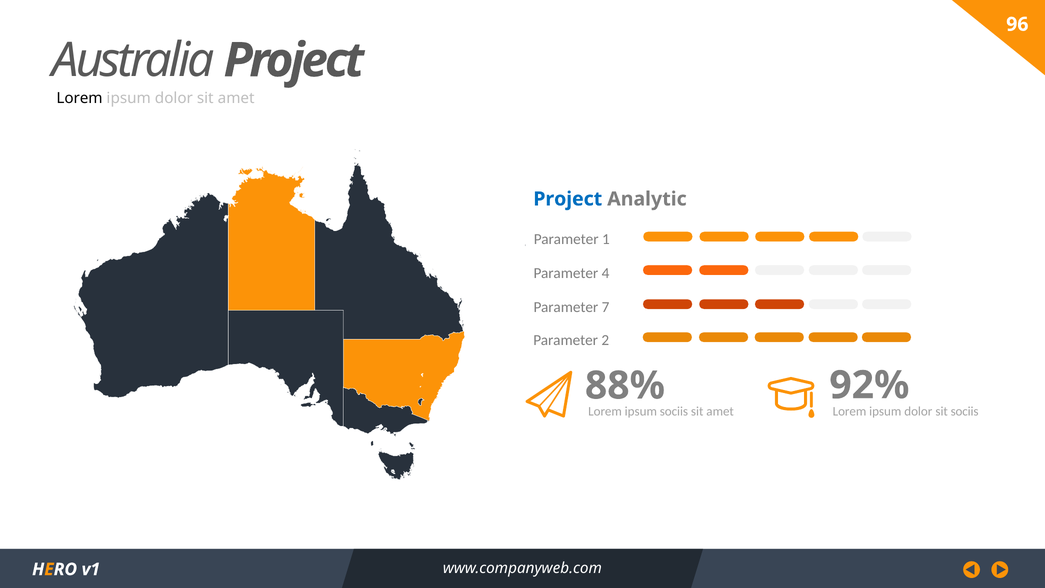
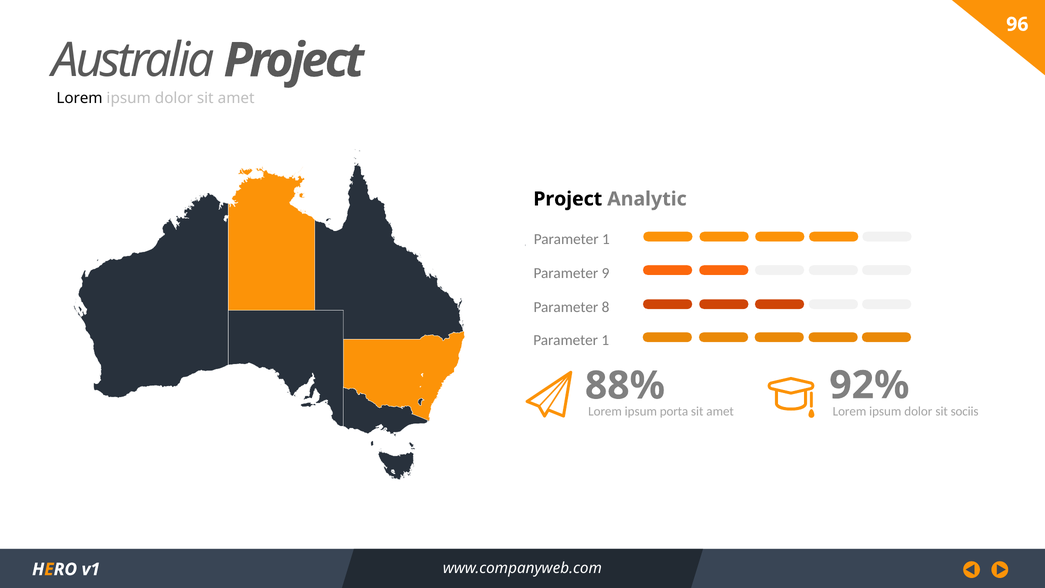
Project colour: blue -> black (568, 199)
4: 4 -> 9 (606, 273)
7: 7 -> 8 (606, 307)
2: 2 -> 1 (605, 340)
sociis: sociis -> porta (674, 411)
